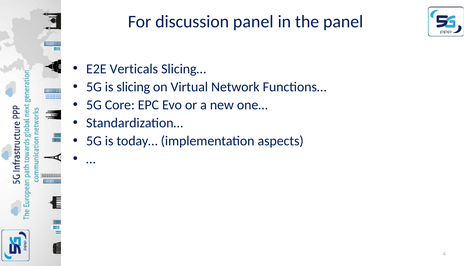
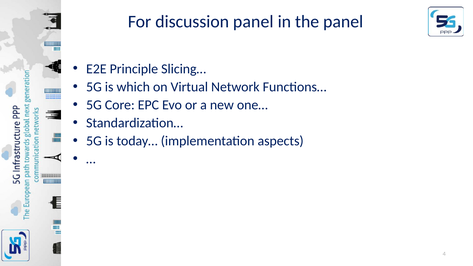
Verticals: Verticals -> Principle (134, 69)
slicing: slicing -> which (133, 87)
